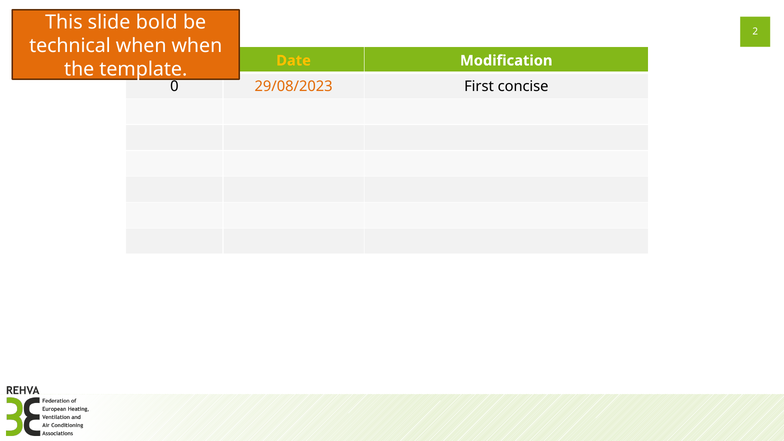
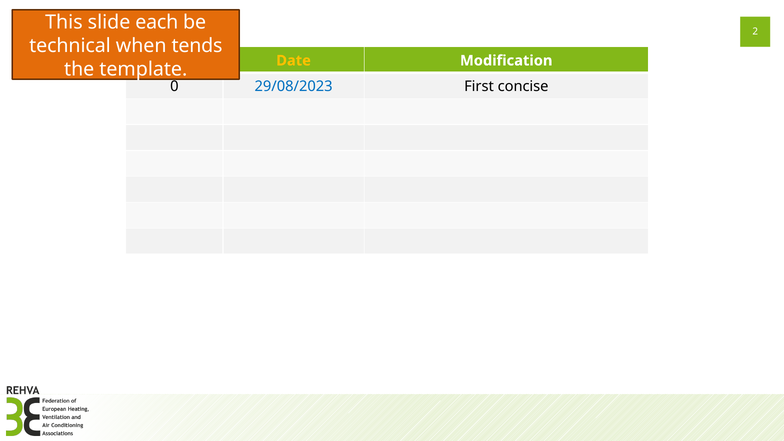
bold: bold -> each (157, 22)
when when: when -> tends (197, 46)
29/08/2023 colour: orange -> blue (294, 87)
